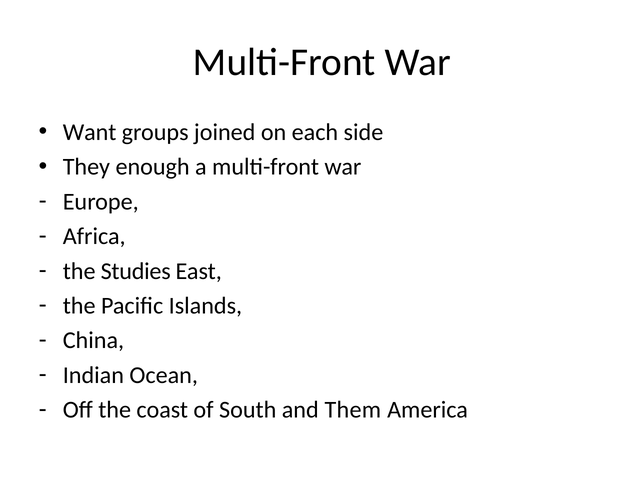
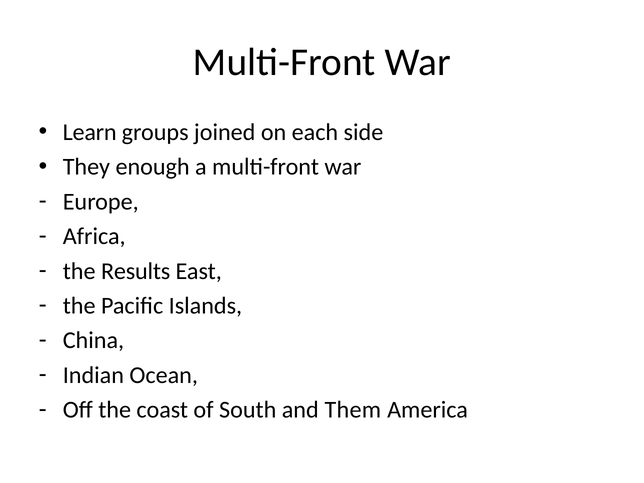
Want: Want -> Learn (90, 132)
Studies: Studies -> Results (136, 271)
